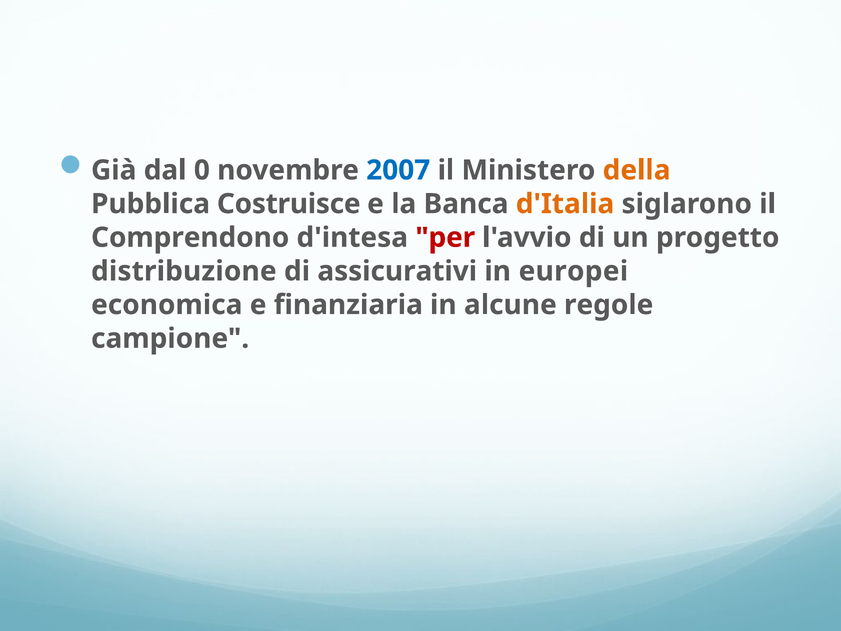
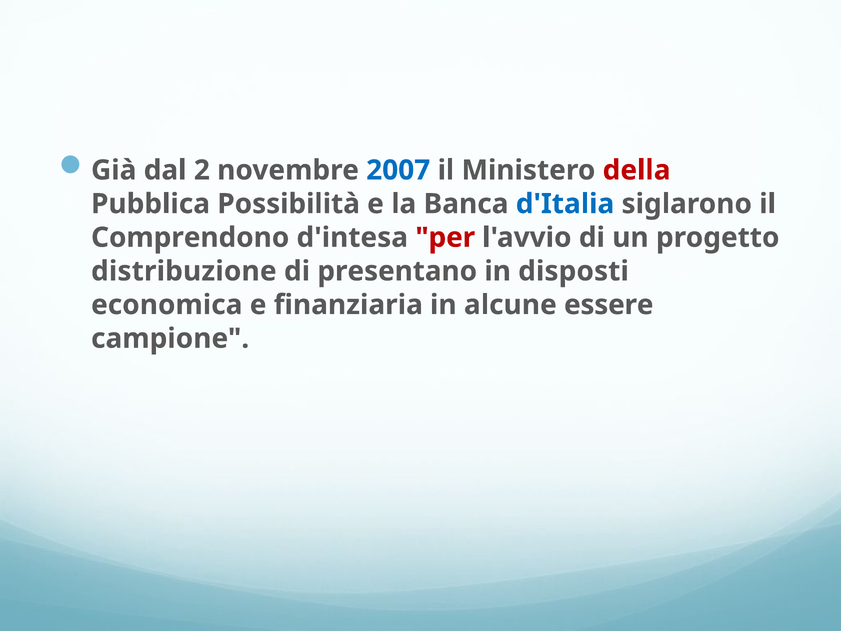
0: 0 -> 2 (202, 170)
della colour: orange -> red (637, 170)
Costruisce: Costruisce -> Possibilità (289, 204)
d'Italia colour: orange -> blue (565, 204)
assicurativi: assicurativi -> presentano (397, 271)
europei: europei -> disposti (574, 271)
regole: regole -> essere (609, 305)
